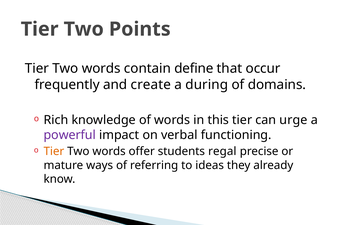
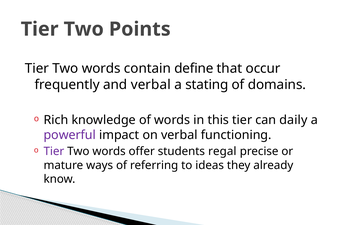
and create: create -> verbal (151, 85)
during: during -> stating (207, 85)
urge: urge -> daily (293, 120)
Tier colour: orange -> purple (54, 151)
